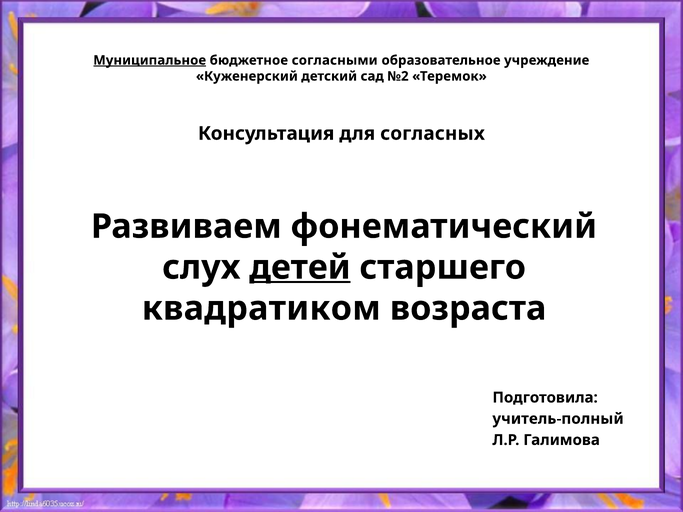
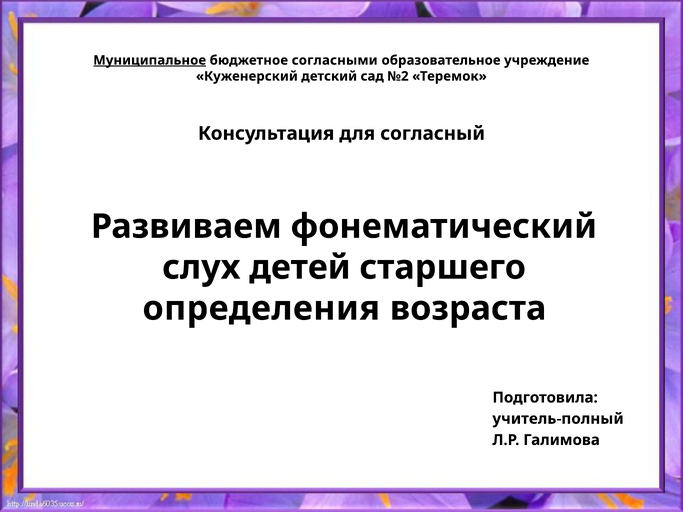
согласных: согласных -> согласный (433, 134)
детей underline: present -> none (300, 268)
квадратиком: квадратиком -> определения (261, 309)
